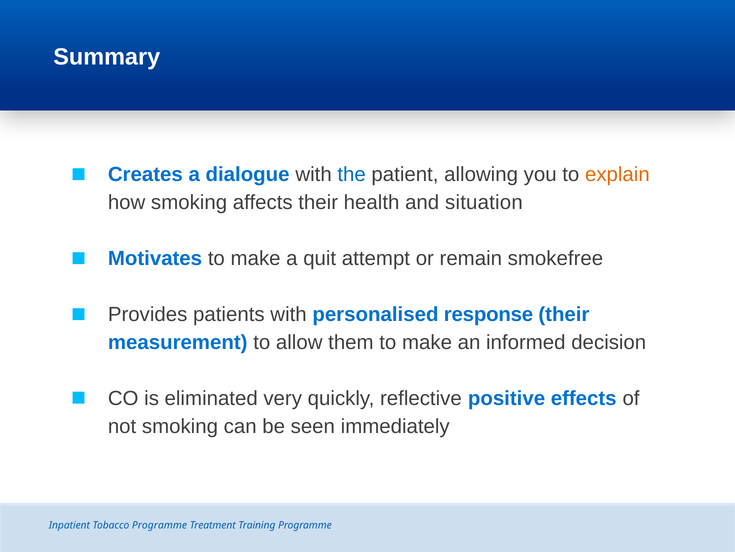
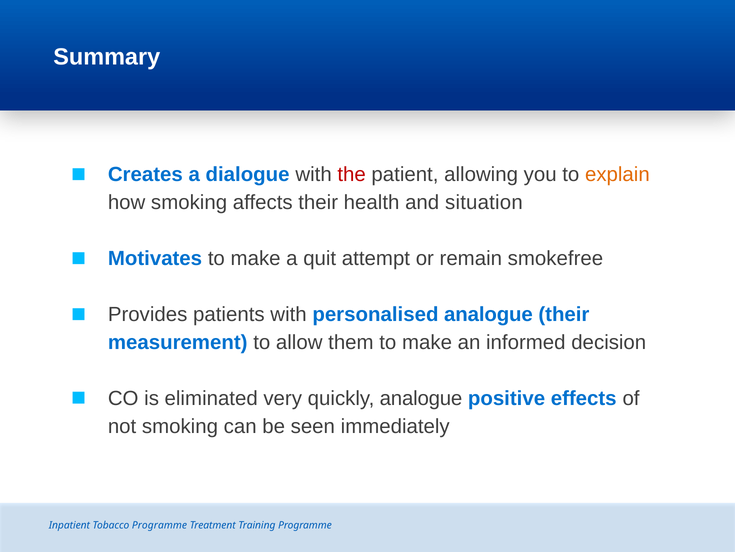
the colour: blue -> red (352, 174)
personalised response: response -> analogue (488, 314)
quickly reflective: reflective -> analogue (421, 398)
